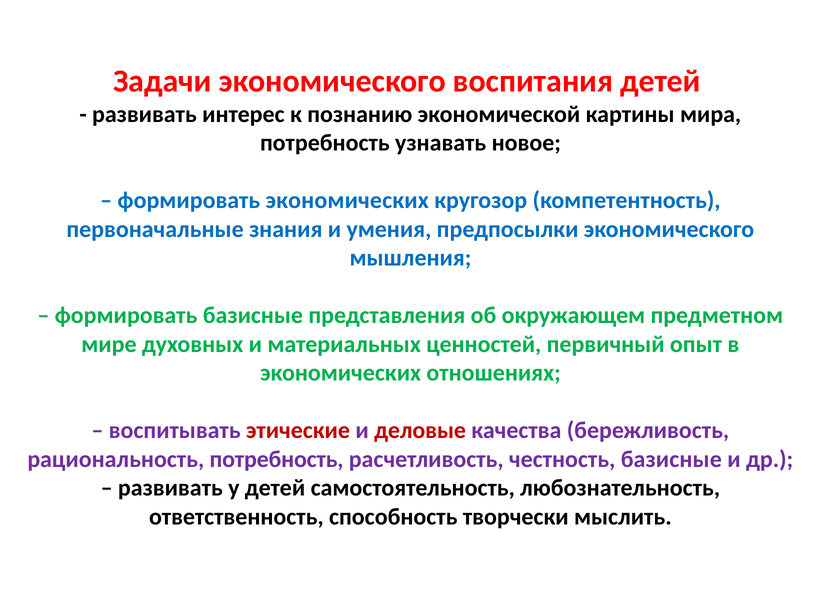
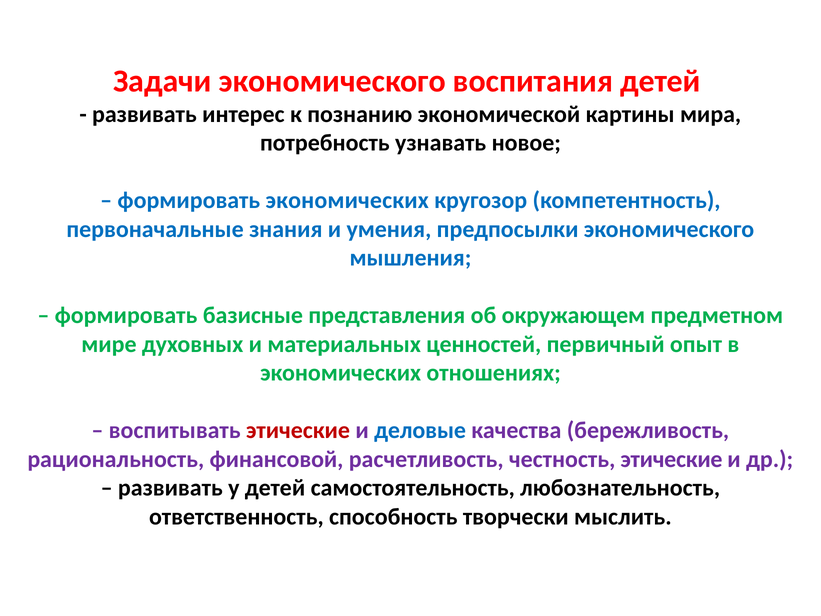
деловые colour: red -> blue (420, 430)
рациональность потребность: потребность -> финансовой (276, 459)
честность базисные: базисные -> этические (671, 459)
